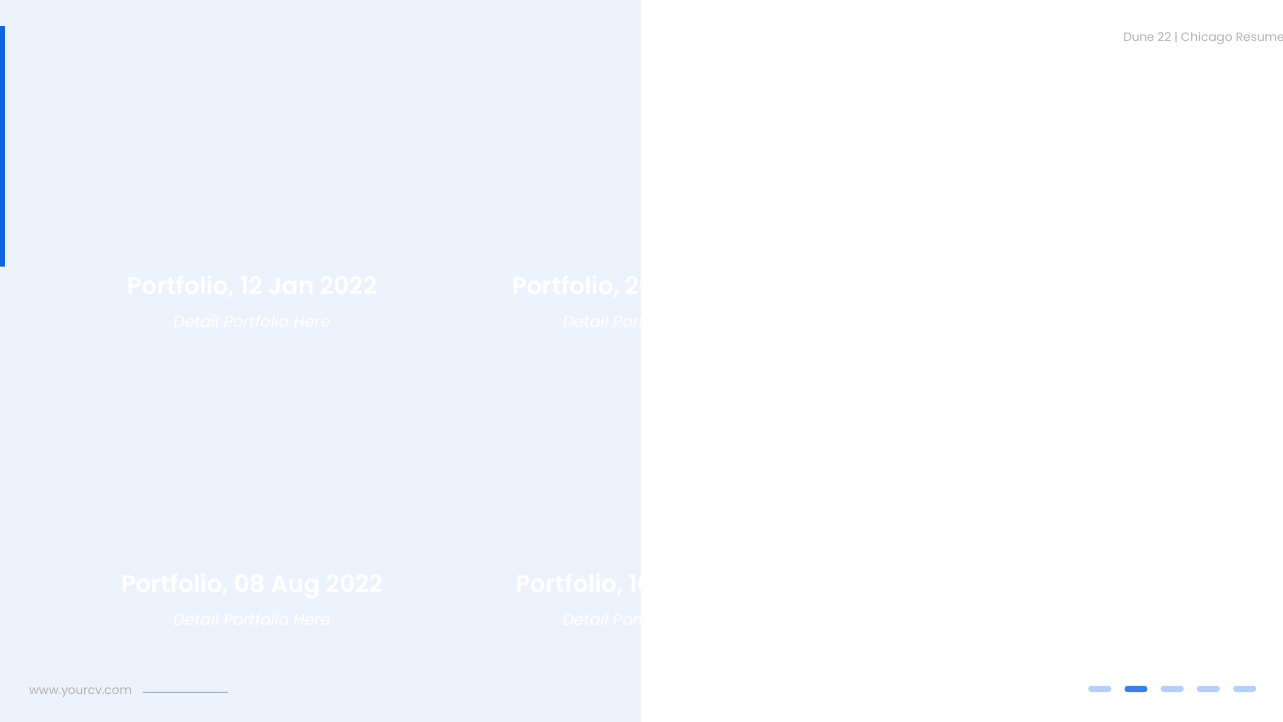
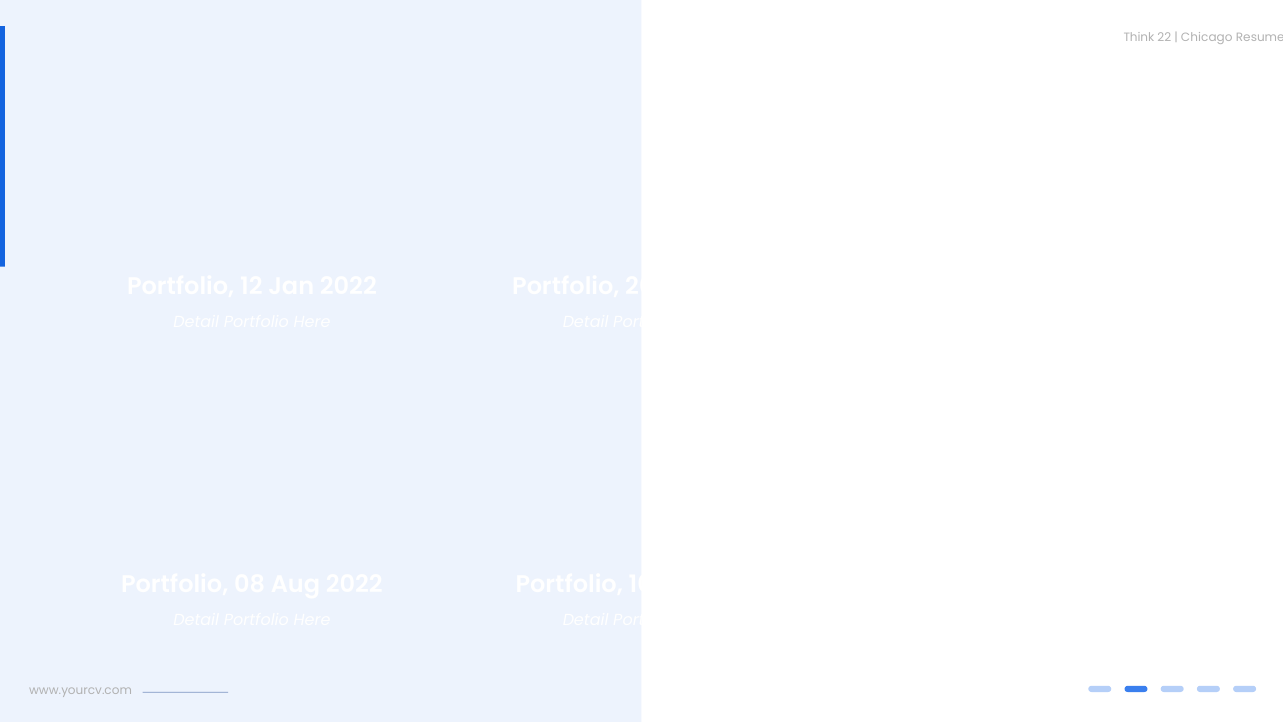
Dune: Dune -> Think (1139, 37)
